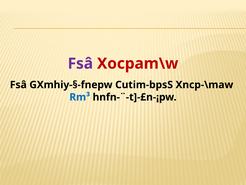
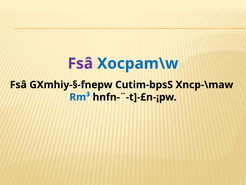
Xocpam\w colour: red -> blue (138, 63)
